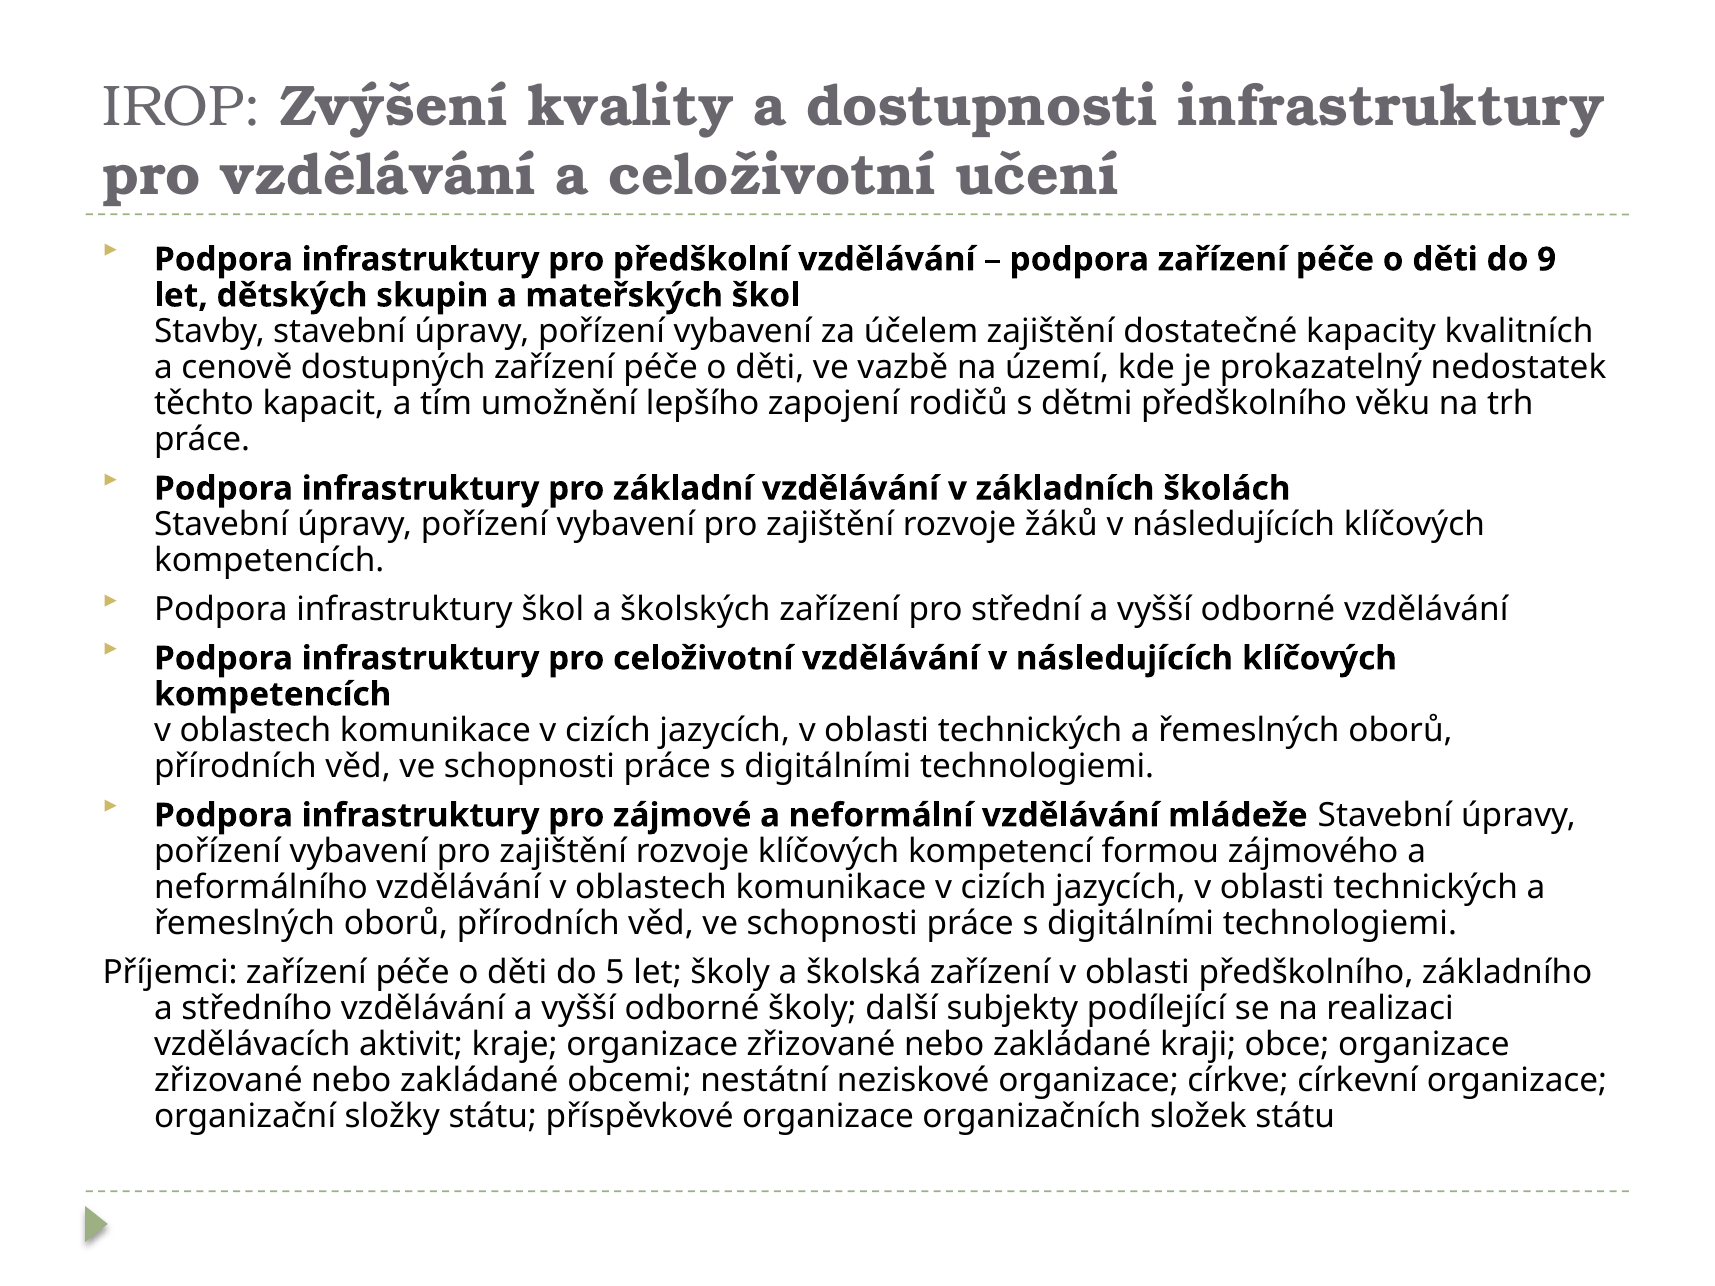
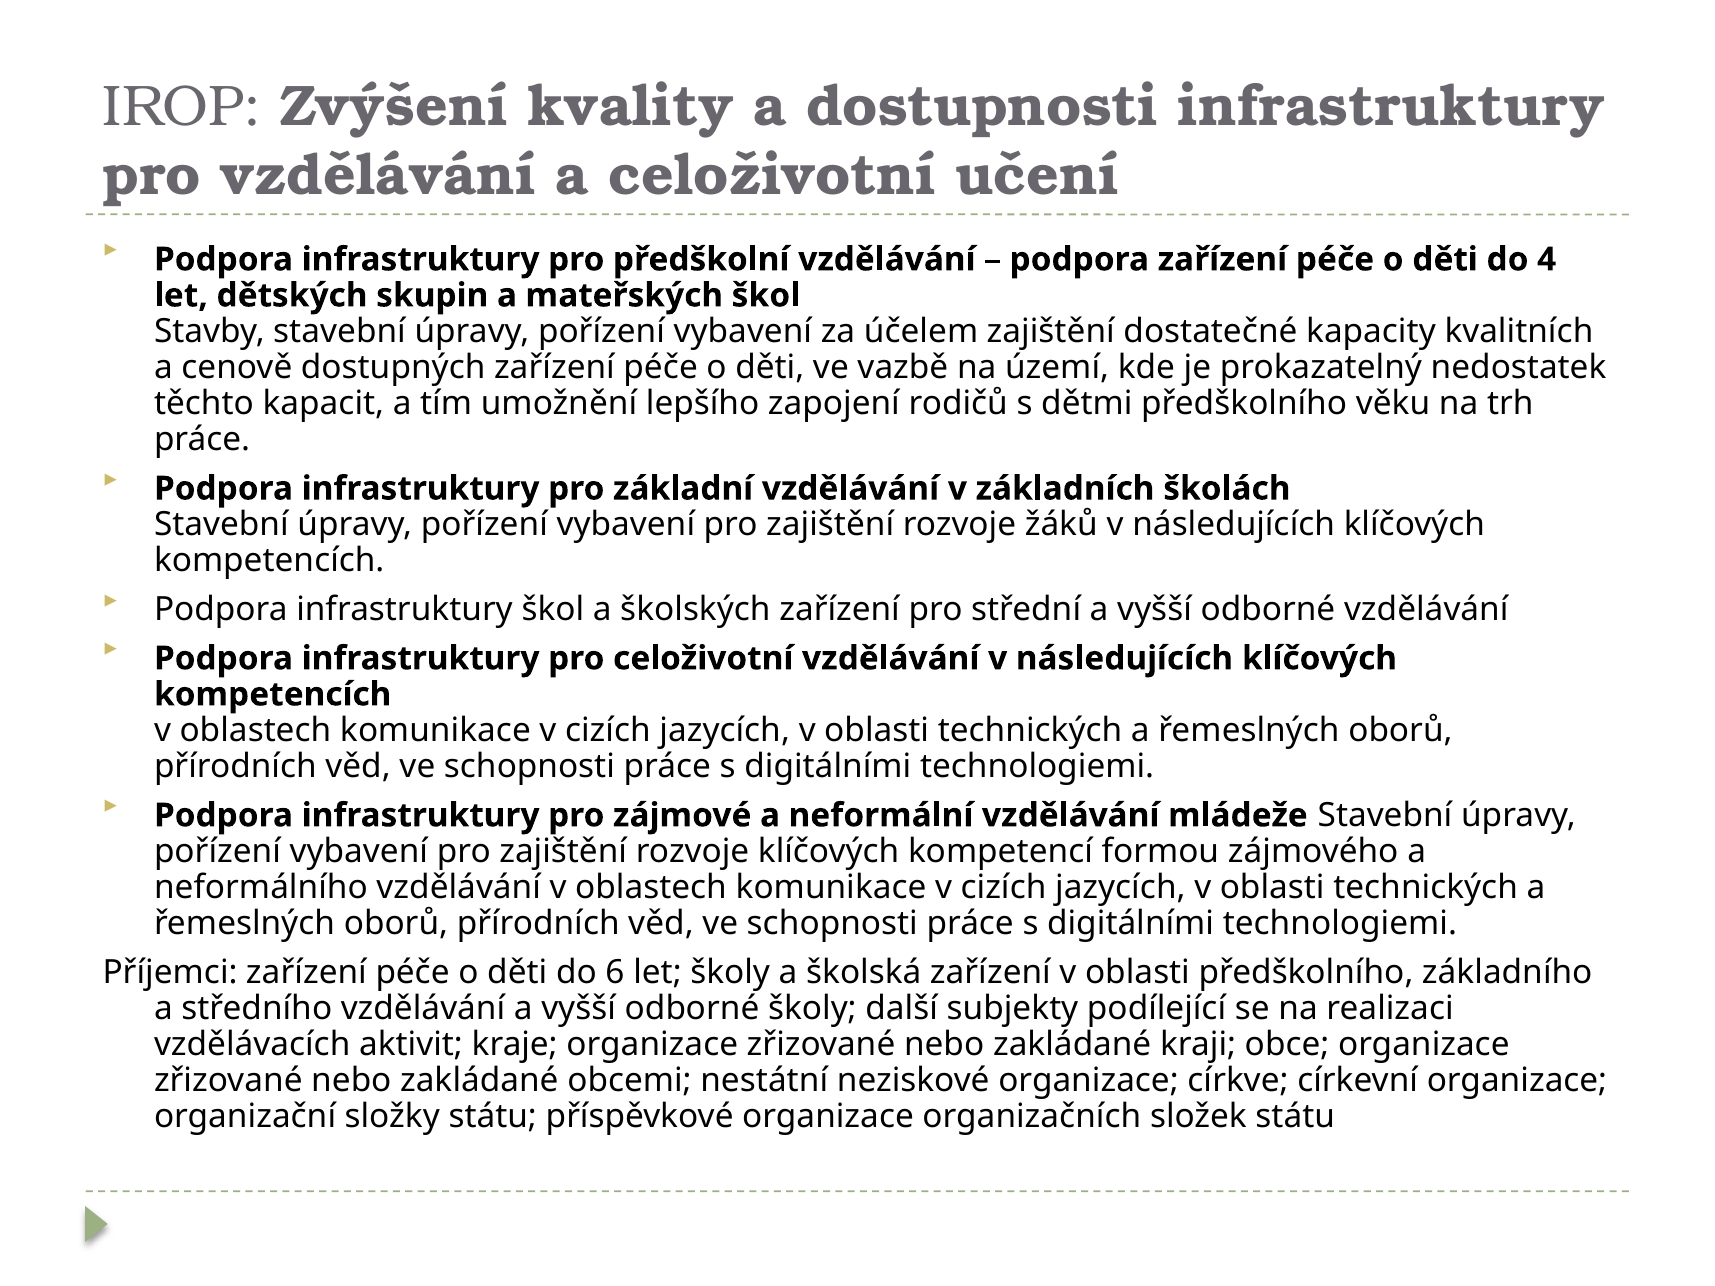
9: 9 -> 4 (1547, 259)
5: 5 -> 6 (615, 973)
